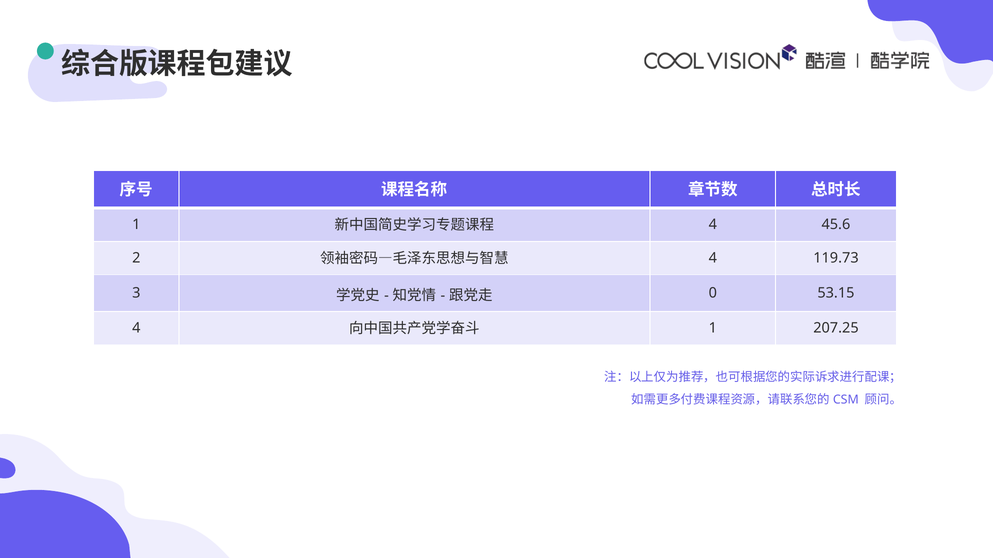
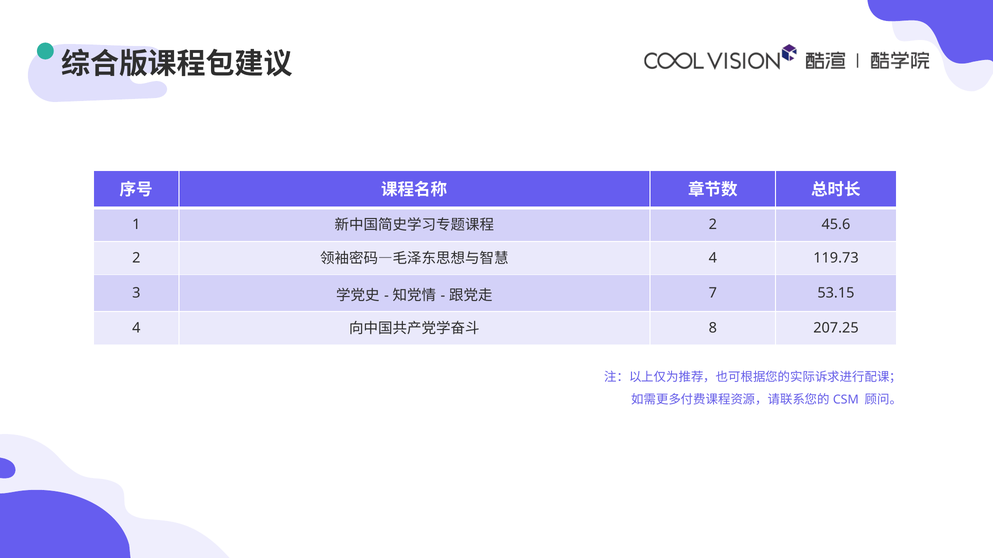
4: 4 -> 2 (713, 225)
0: 0 -> 7 (713, 293)
1: 1 -> 8 (713, 329)
